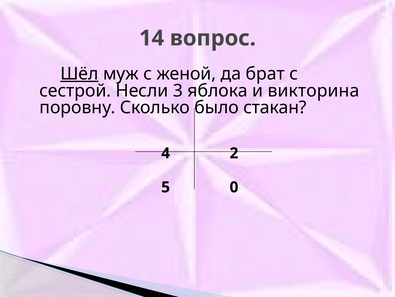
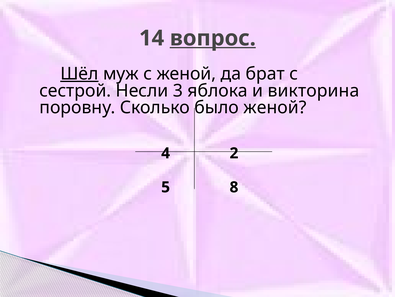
вопрос underline: none -> present (213, 38)
было стакан: стакан -> женой (275, 107)
0: 0 -> 8 (234, 187)
